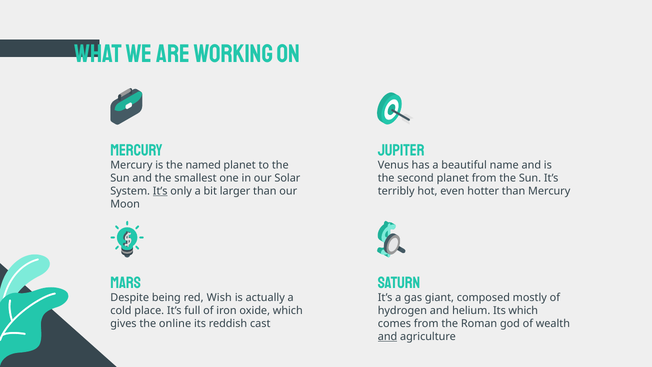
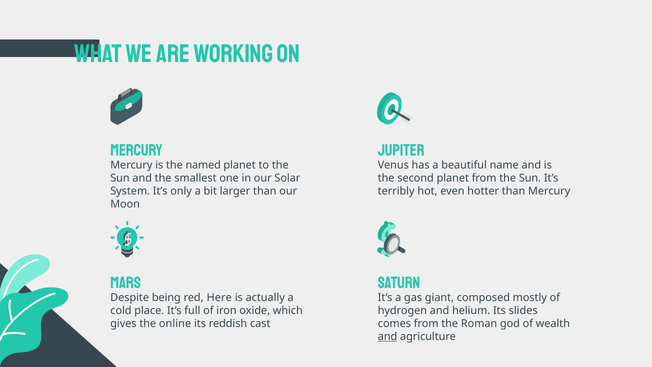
It’s underline: present -> none (160, 191)
Wish: Wish -> Here (219, 297)
Its which: which -> slides (523, 310)
